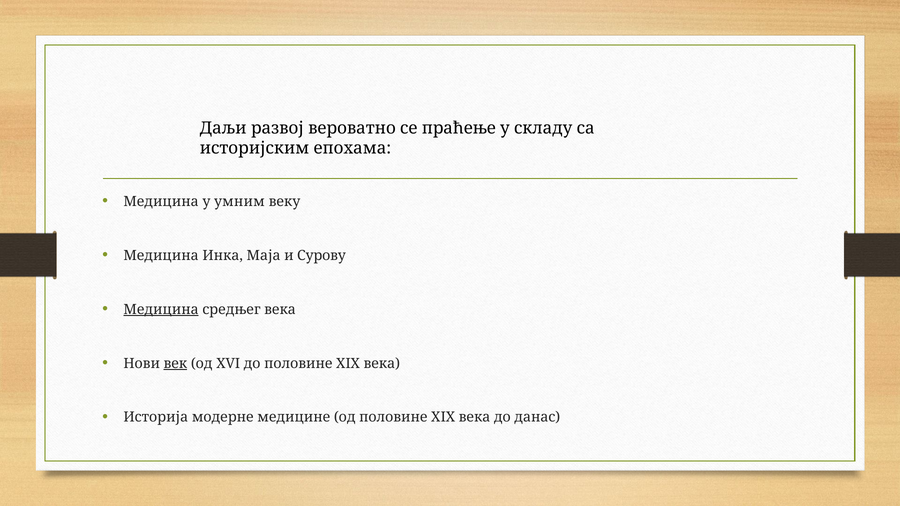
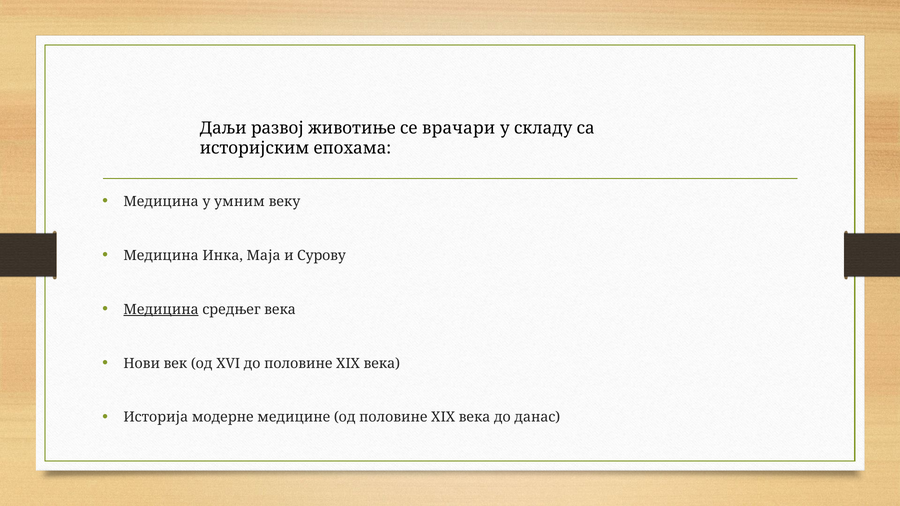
вероватно: вероватно -> животиње (352, 128)
праћење: праћење -> врачари (459, 128)
век underline: present -> none (175, 364)
